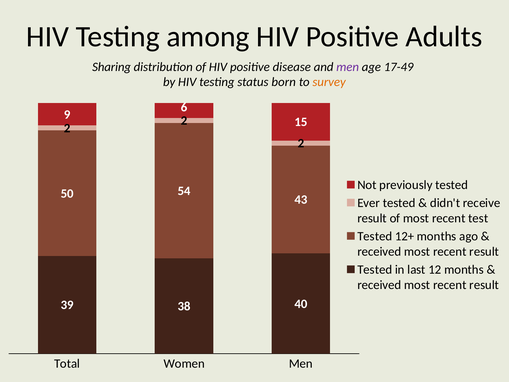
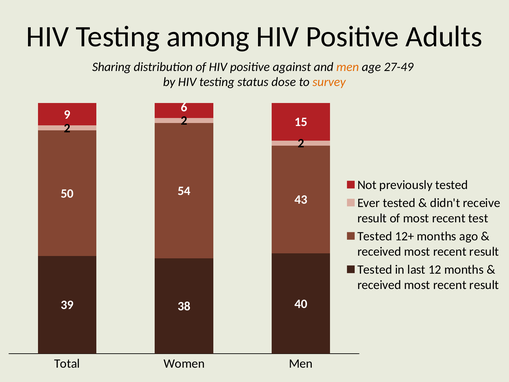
disease: disease -> against (292, 67)
men colour: purple -> orange (348, 67)
17-49: 17-49 -> 27-49 (399, 67)
born: born -> dose (284, 82)
